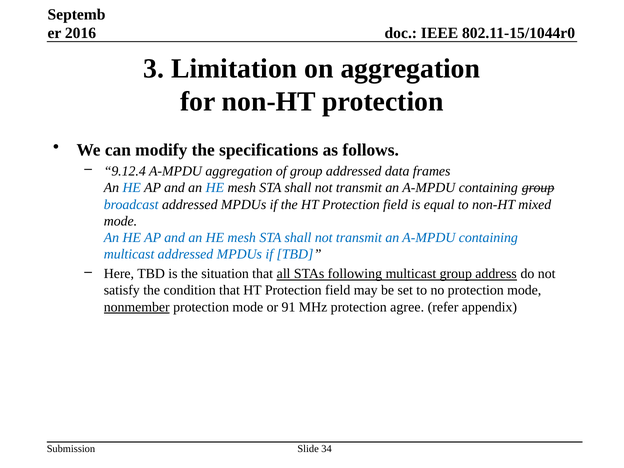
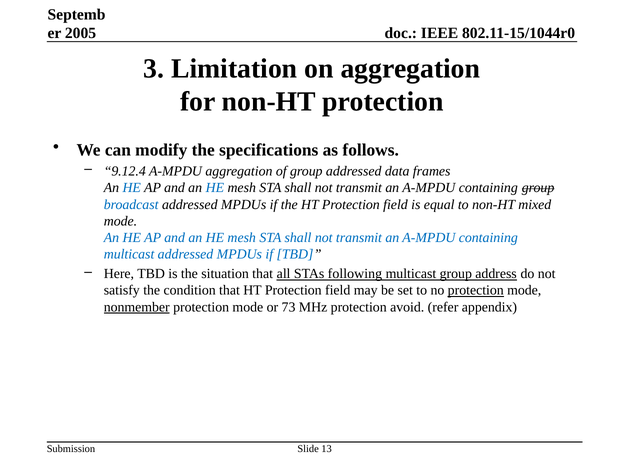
2016: 2016 -> 2005 (81, 33)
protection underline: none -> present (476, 290)
91: 91 -> 73 (289, 307)
agree: agree -> avoid (407, 307)
34: 34 -> 13 (327, 449)
